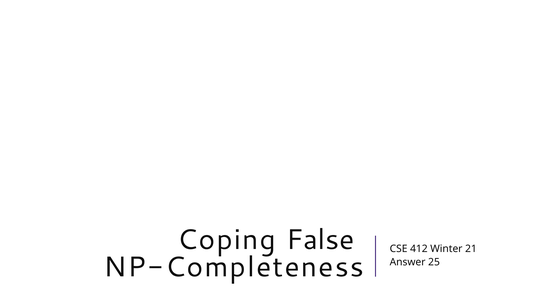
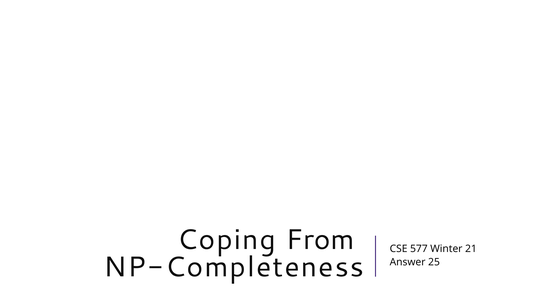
False: False -> From (320, 240)
412: 412 -> 577 (419, 249)
